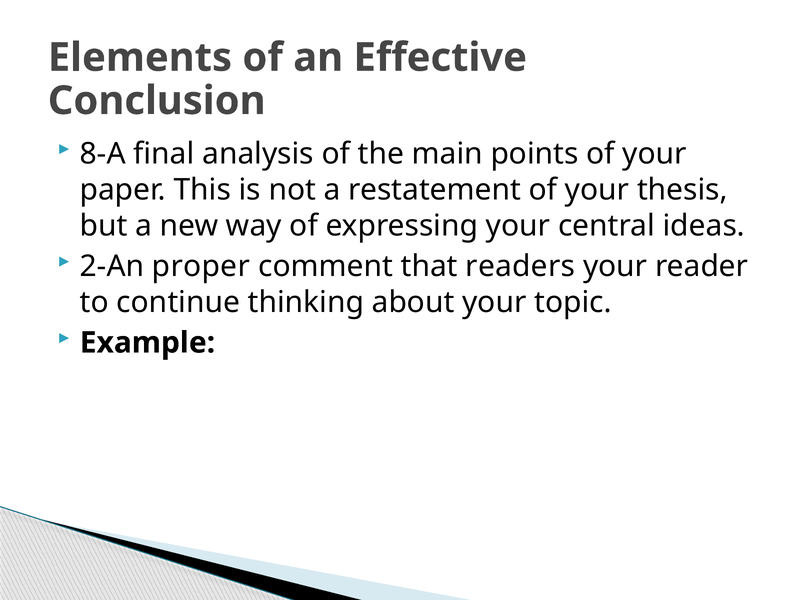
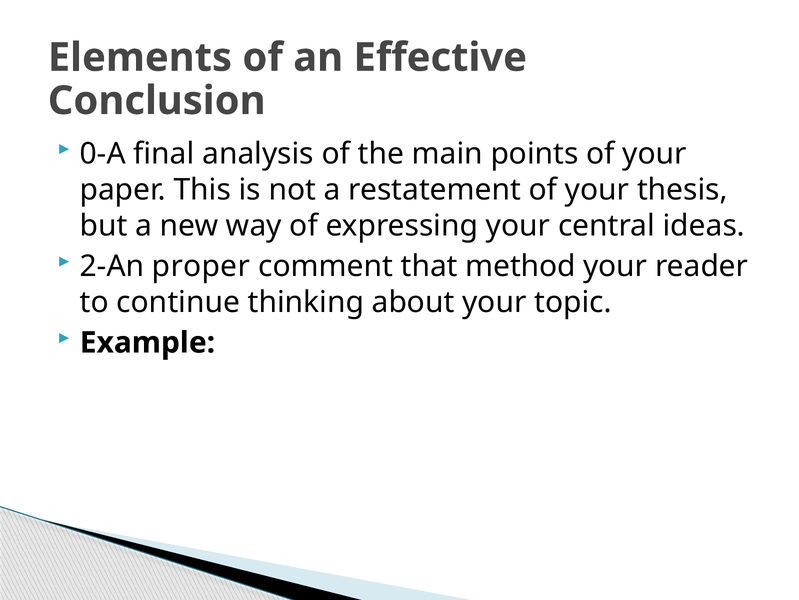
8-A: 8-A -> 0-A (103, 153)
readers: readers -> method (520, 266)
